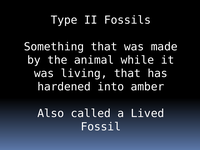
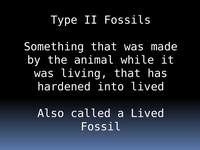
into amber: amber -> lived (148, 87)
